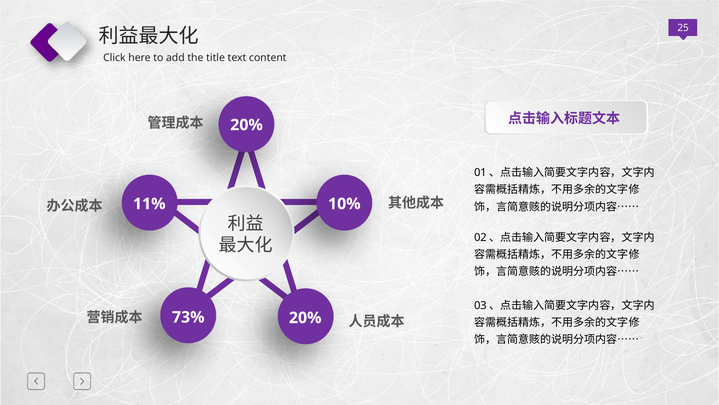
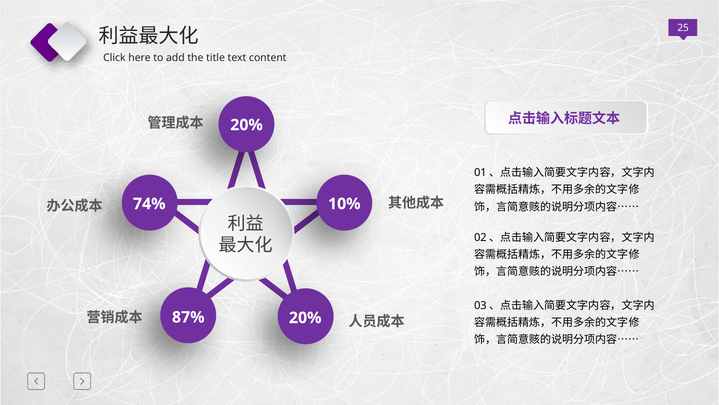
11%: 11% -> 74% (149, 204)
73%: 73% -> 87% (188, 317)
